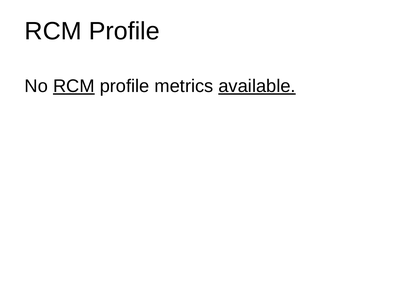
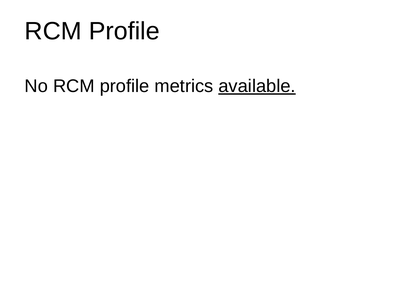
RCM underline: present -> none (74, 86)
